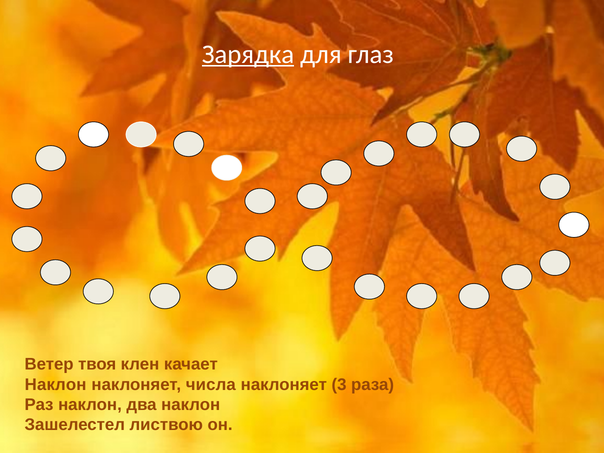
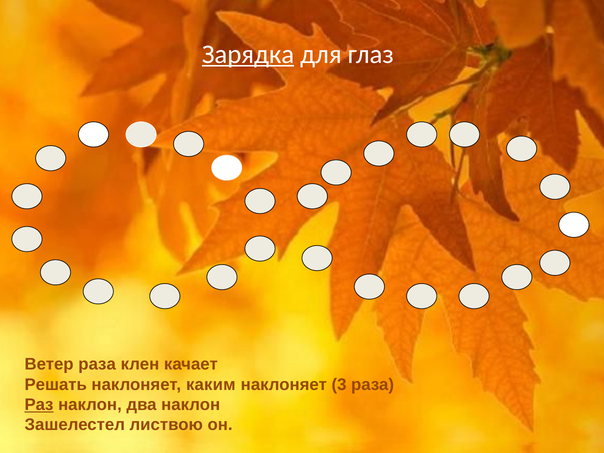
Ветер твоя: твоя -> раза (97, 364)
Наклон: Наклон -> Решать (56, 385)
числа: числа -> каким (211, 385)
Раз underline: none -> present (39, 405)
